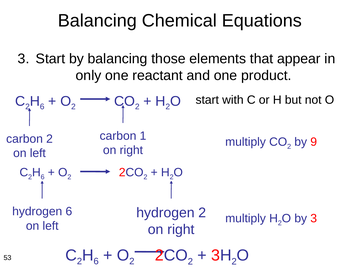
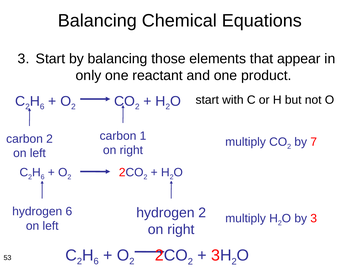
9: 9 -> 7 (314, 142)
